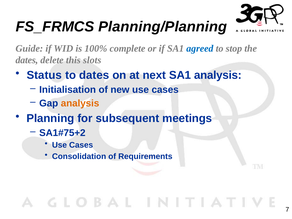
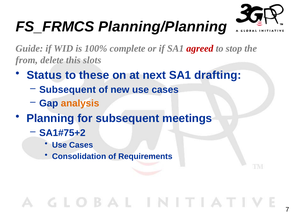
agreed colour: blue -> red (200, 48)
dates: dates -> from (27, 60)
to dates: dates -> these (94, 75)
SA1 analysis: analysis -> drafting (218, 75)
Initialisation: Initialisation -> Subsequent (68, 90)
